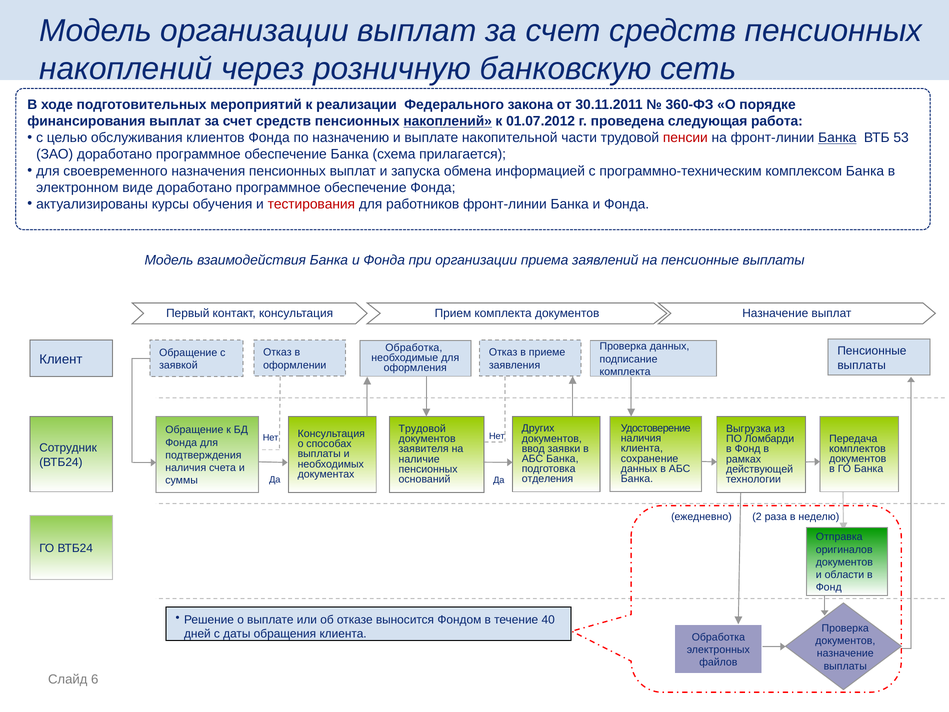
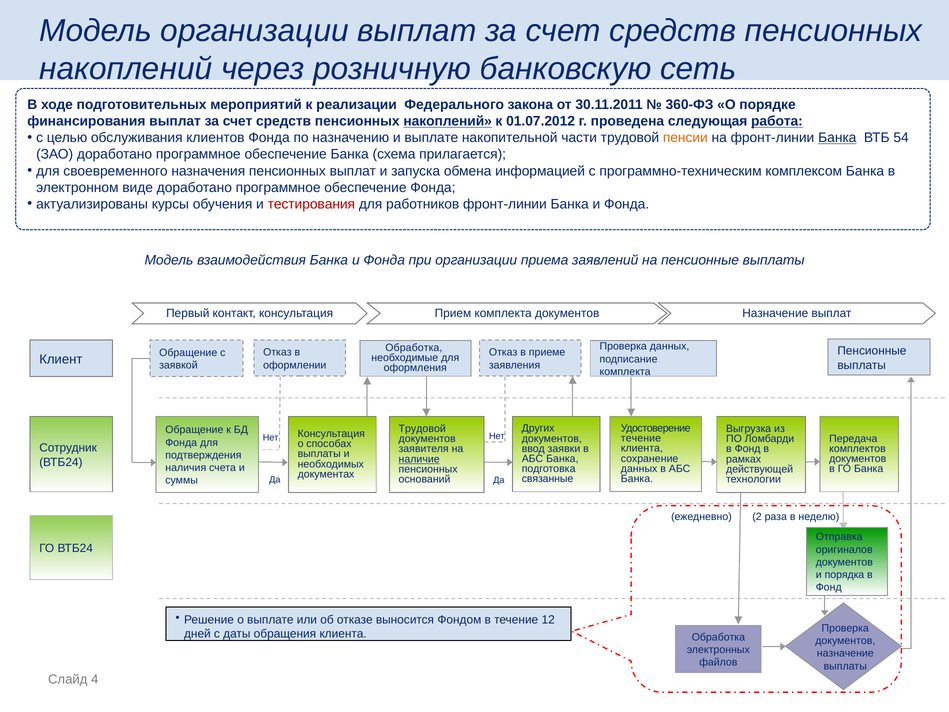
работа underline: none -> present (777, 121)
пенсии colour: red -> orange (685, 138)
53: 53 -> 54 (901, 138)
наличия: наличия -> течение (641, 438)
наличие underline: none -> present (419, 459)
отделения: отделения -> связанные (548, 479)
области: области -> порядка (844, 575)
40: 40 -> 12 (548, 620)
6: 6 -> 4 (95, 679)
